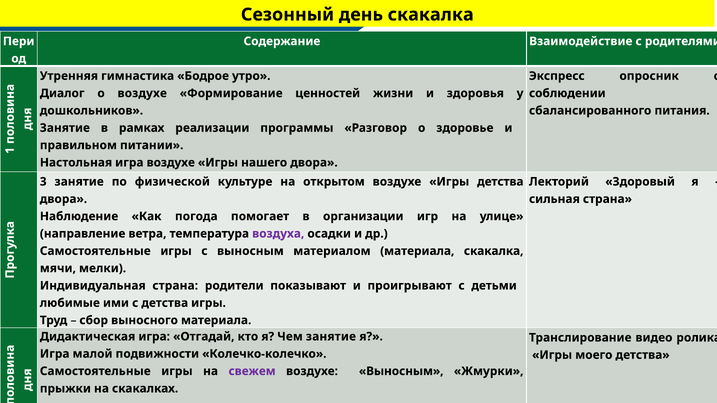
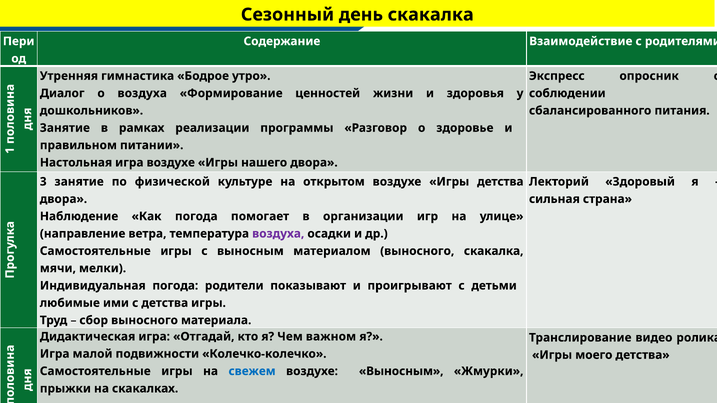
о воздухе: воздухе -> воздуха (142, 93)
материалом материала: материала -> выносного (417, 251)
Индивидуальная страна: страна -> погода (175, 286)
Чем занятие: занятие -> важном (331, 337)
свежем colour: purple -> blue (252, 371)
